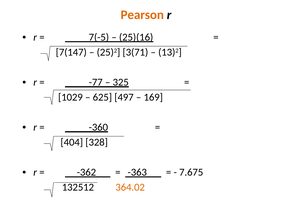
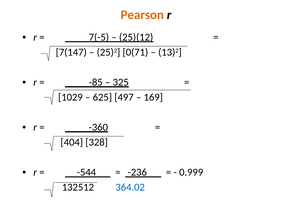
25)(16: 25)(16 -> 25)(12 (136, 37)
3(71: 3(71 -> 0(71 (135, 52)
-77: -77 -> -85 (96, 82)
-362: -362 -> -544 (86, 172)
-363: -363 -> -236 (137, 172)
7.675: 7.675 -> 0.999 (191, 172)
364.02 colour: orange -> blue (130, 187)
